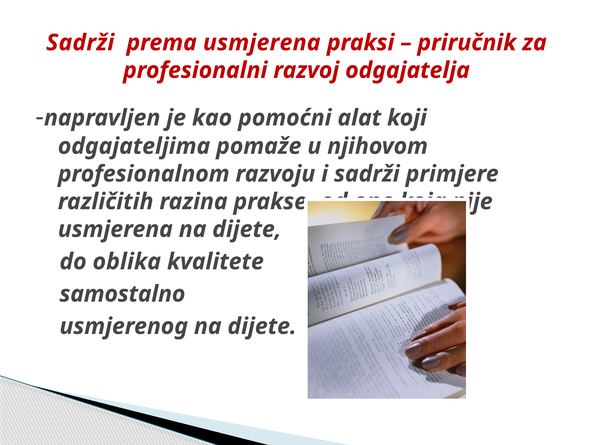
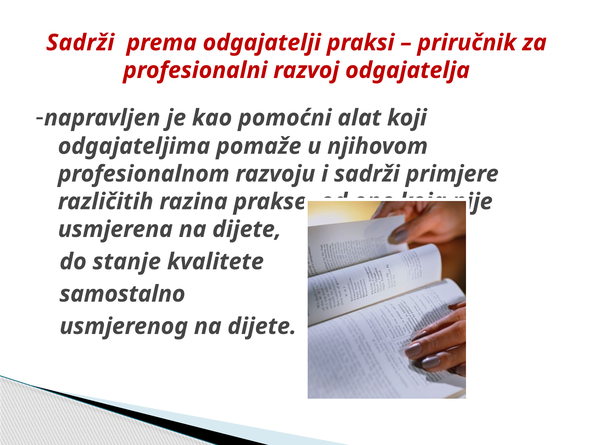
prema usmjerena: usmjerena -> odgajatelji (262, 43)
oblika: oblika -> stanje (127, 262)
